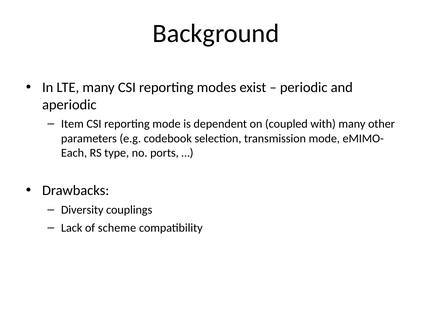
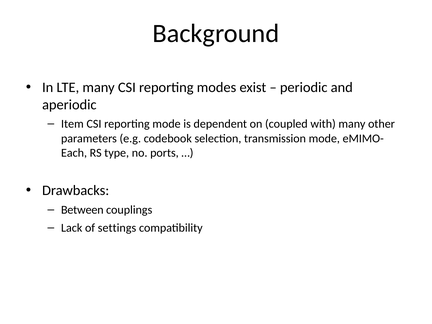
Diversity: Diversity -> Between (82, 210)
scheme: scheme -> settings (117, 228)
